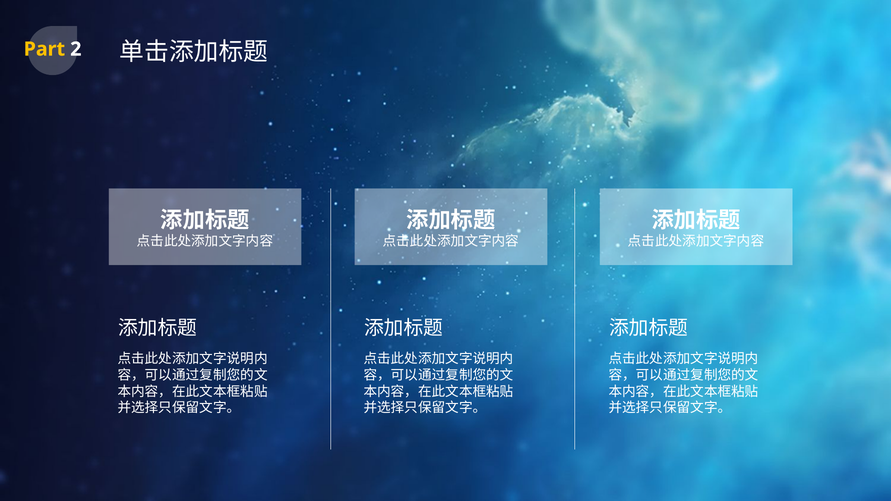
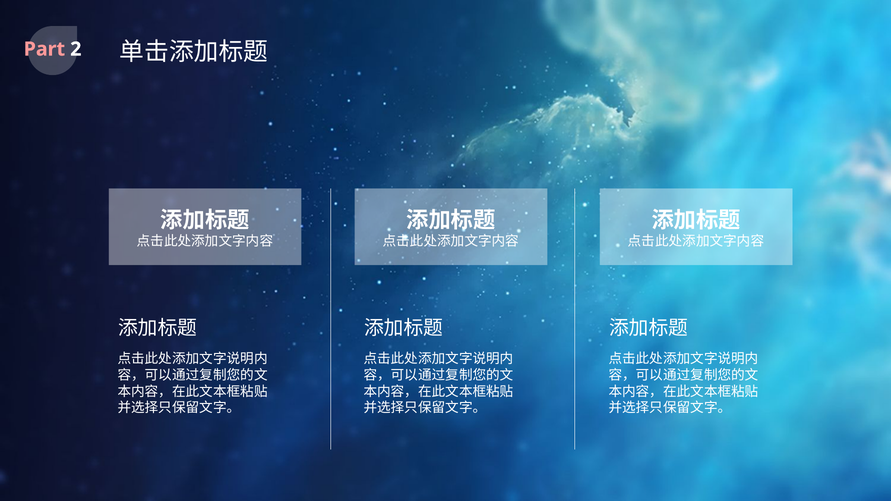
Part colour: yellow -> pink (44, 49)
